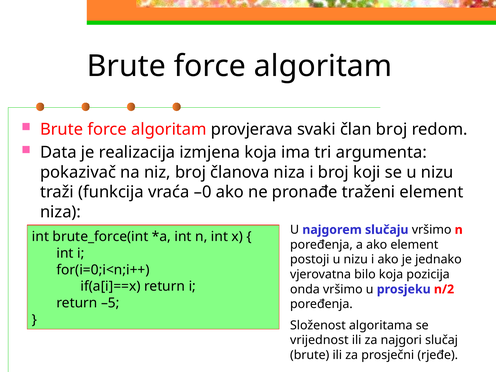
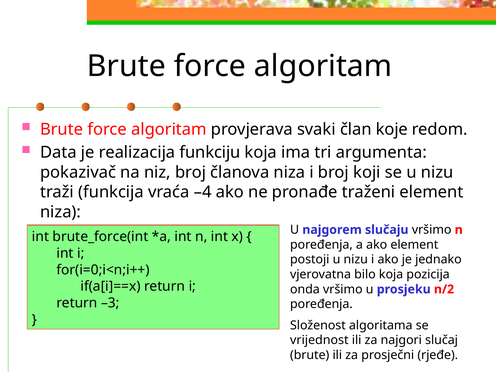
član broj: broj -> koje (392, 129)
izmjena: izmjena -> funkciju (210, 152)
–0: –0 -> –4 (203, 192)
–5: –5 -> –3 (110, 303)
